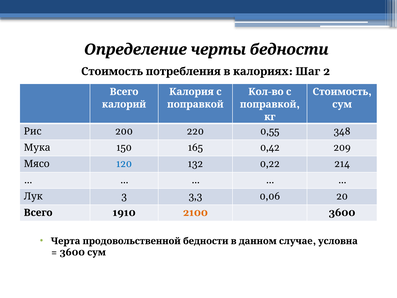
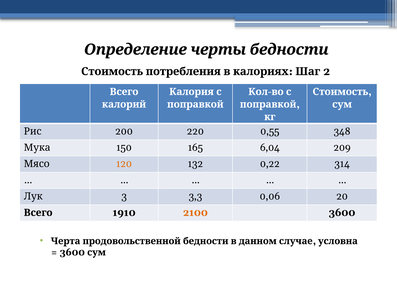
0,42: 0,42 -> 6,04 (270, 148)
120 colour: blue -> orange (124, 164)
214: 214 -> 314 (342, 164)
